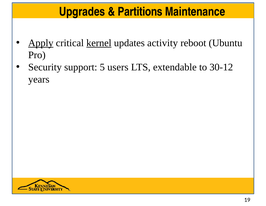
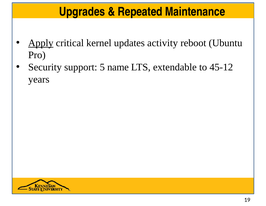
Partitions: Partitions -> Repeated (140, 12)
kernel underline: present -> none (99, 43)
users: users -> name (118, 67)
30-12: 30-12 -> 45-12 (221, 67)
